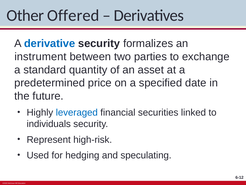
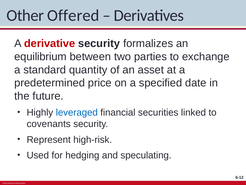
derivative colour: blue -> red (50, 43)
instrument: instrument -> equilibrium (41, 57)
individuals: individuals -> covenants (49, 124)
